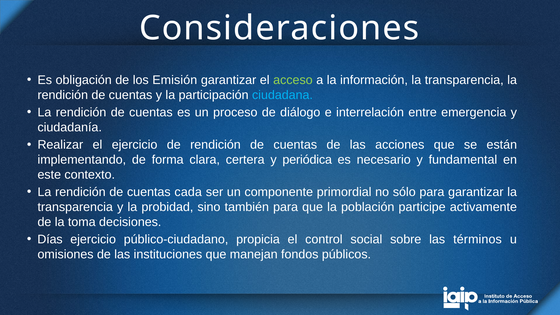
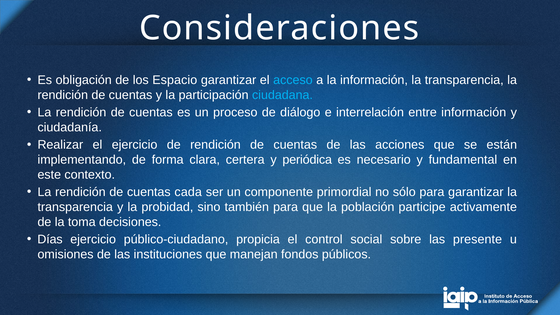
Emisión: Emisión -> Espacio (175, 80)
acceso colour: light green -> light blue (293, 80)
entre emergencia: emergencia -> información (474, 113)
términos: términos -> presente (478, 240)
